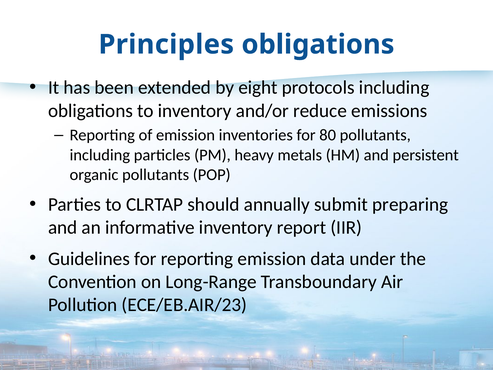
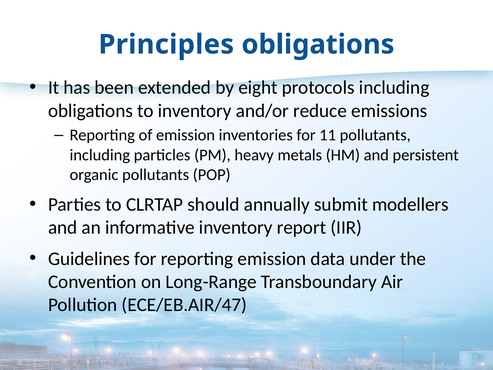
80: 80 -> 11 (328, 135)
preparing: preparing -> modellers (410, 204)
ECE/EB.AIR/23: ECE/EB.AIR/23 -> ECE/EB.AIR/47 (184, 305)
